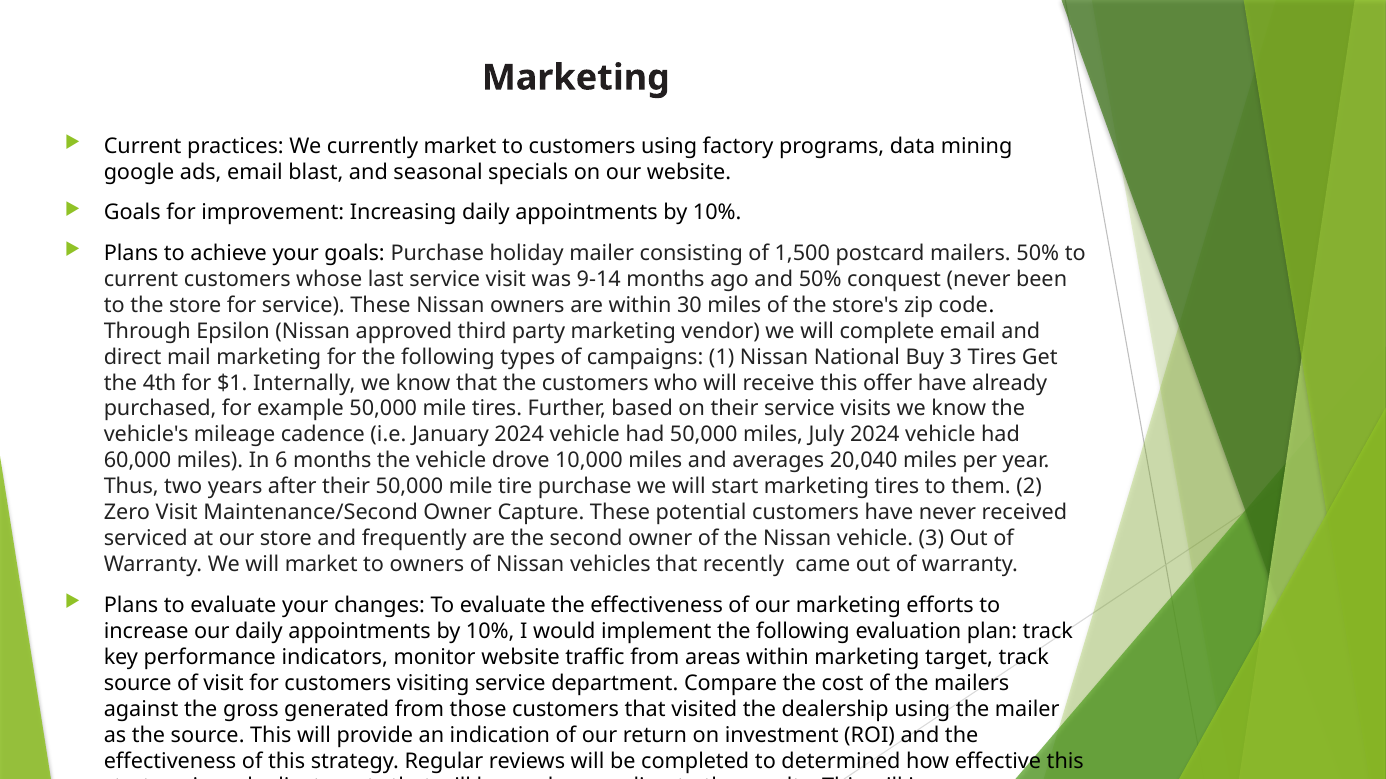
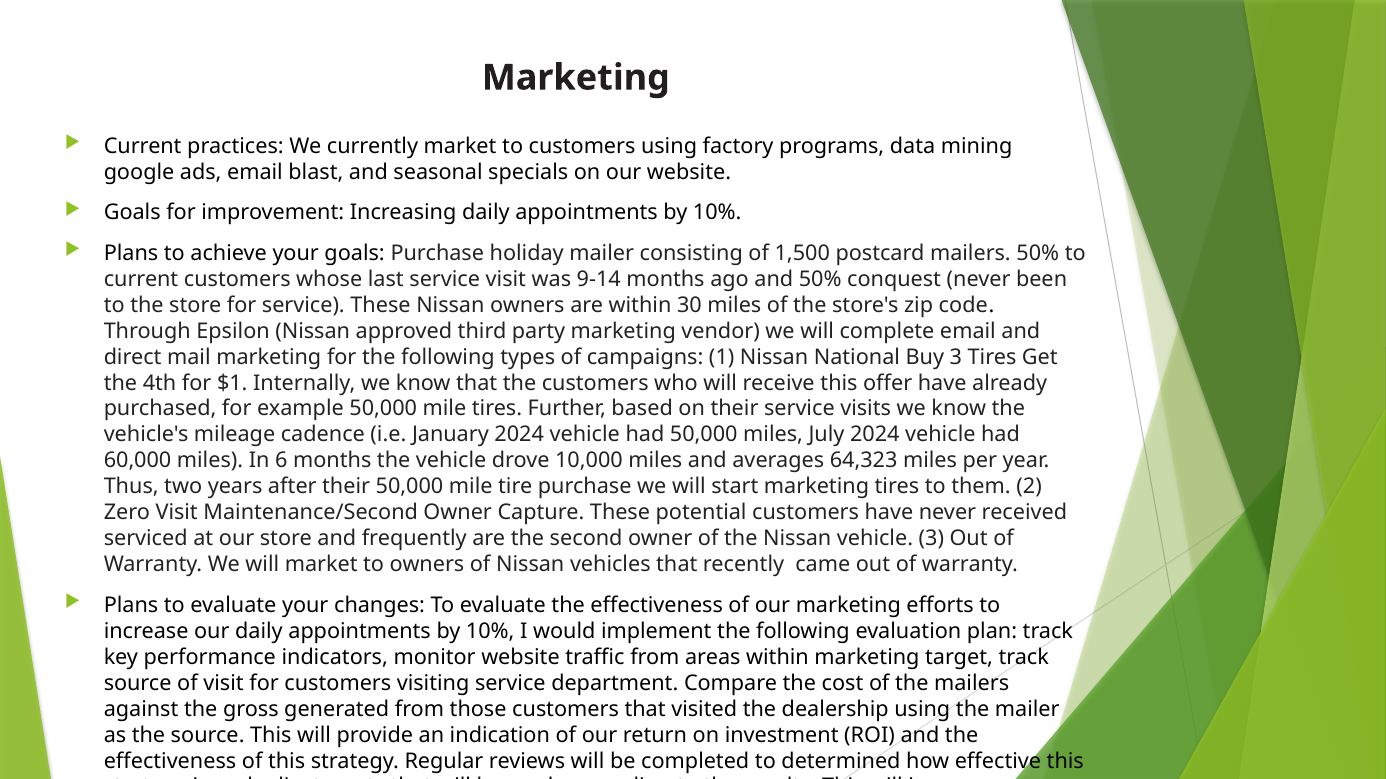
20,040: 20,040 -> 64,323 (864, 461)
